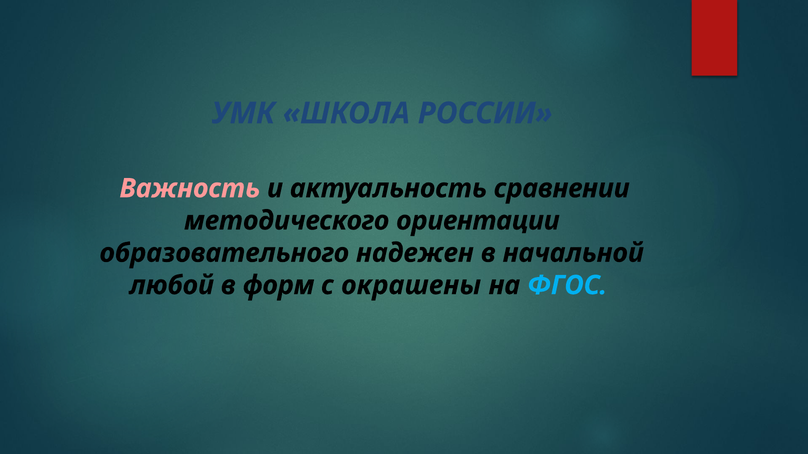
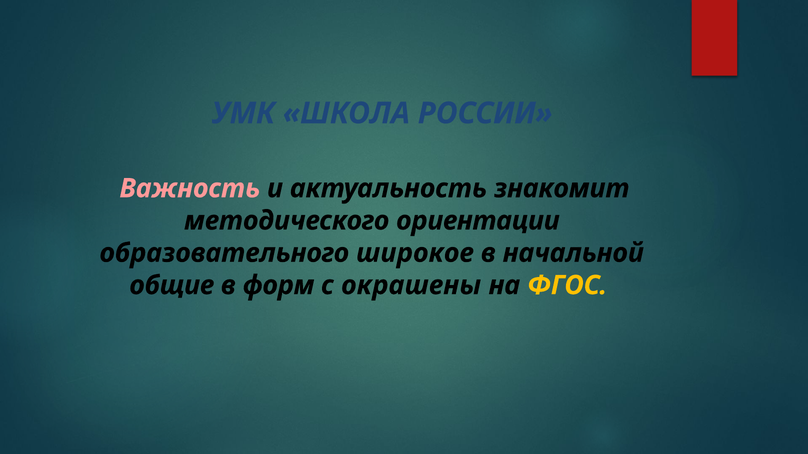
сравнении: сравнении -> знакомит (562, 189)
надежен: надежен -> широкое (415, 253)
любой: любой -> общие (172, 286)
ФГОС colour: light blue -> yellow (567, 286)
